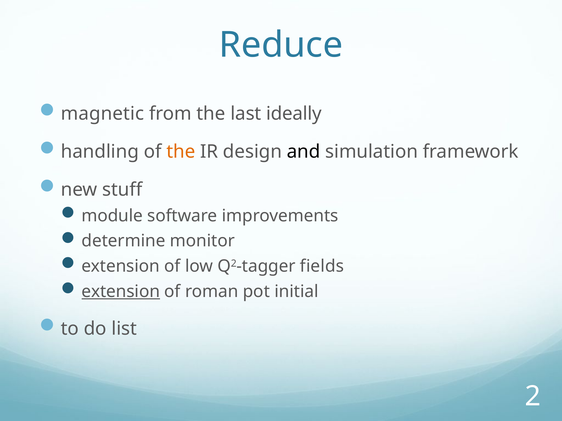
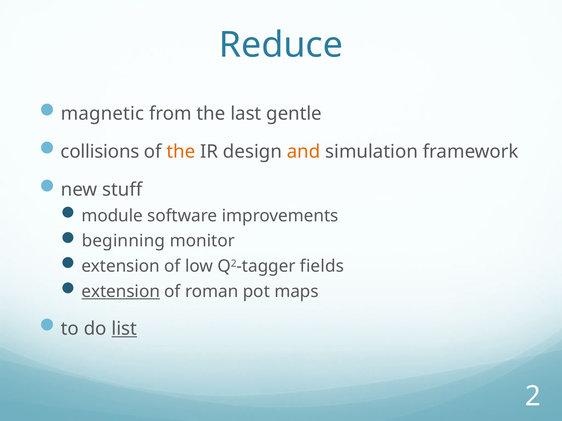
ideally: ideally -> gentle (294, 114)
handling: handling -> collisions (100, 152)
and colour: black -> orange (304, 152)
determine: determine -> beginning (123, 241)
initial: initial -> maps (296, 292)
list underline: none -> present (124, 329)
